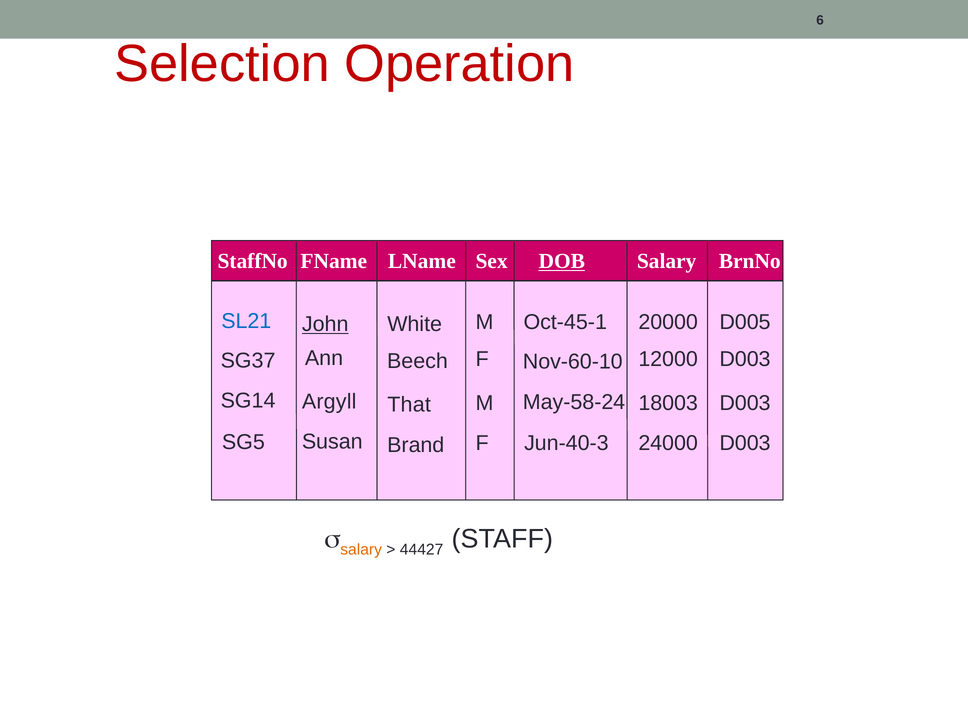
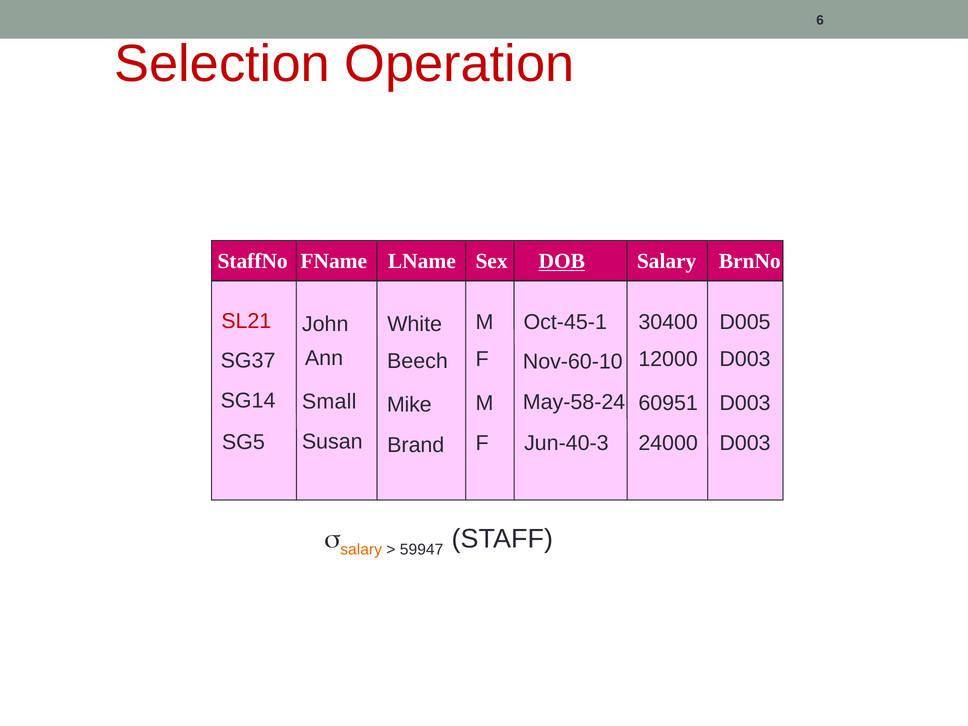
SL21 colour: blue -> red (246, 321)
20000: 20000 -> 30400 (668, 322)
John underline: present -> none (325, 324)
Argyll: Argyll -> Small (329, 401)
18003: 18003 -> 60951 (668, 403)
That: That -> Mike (409, 405)
44427: 44427 -> 59947 (422, 550)
